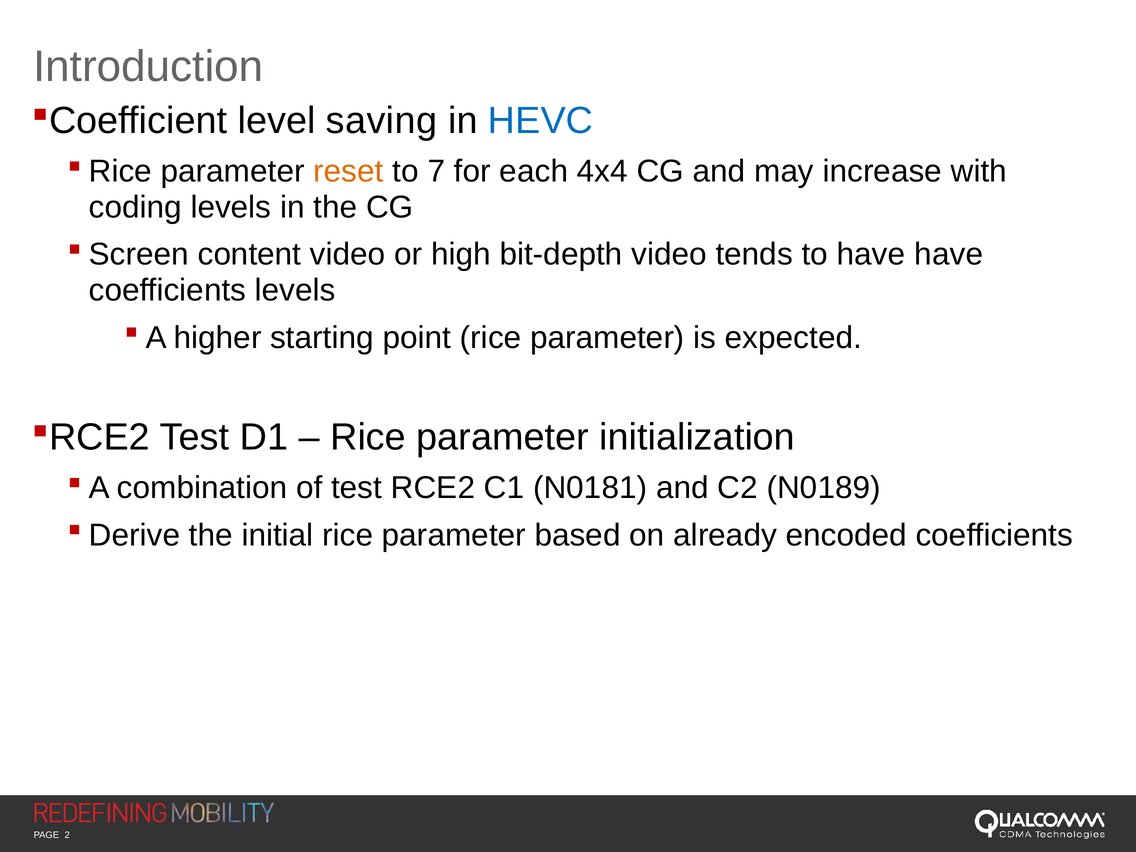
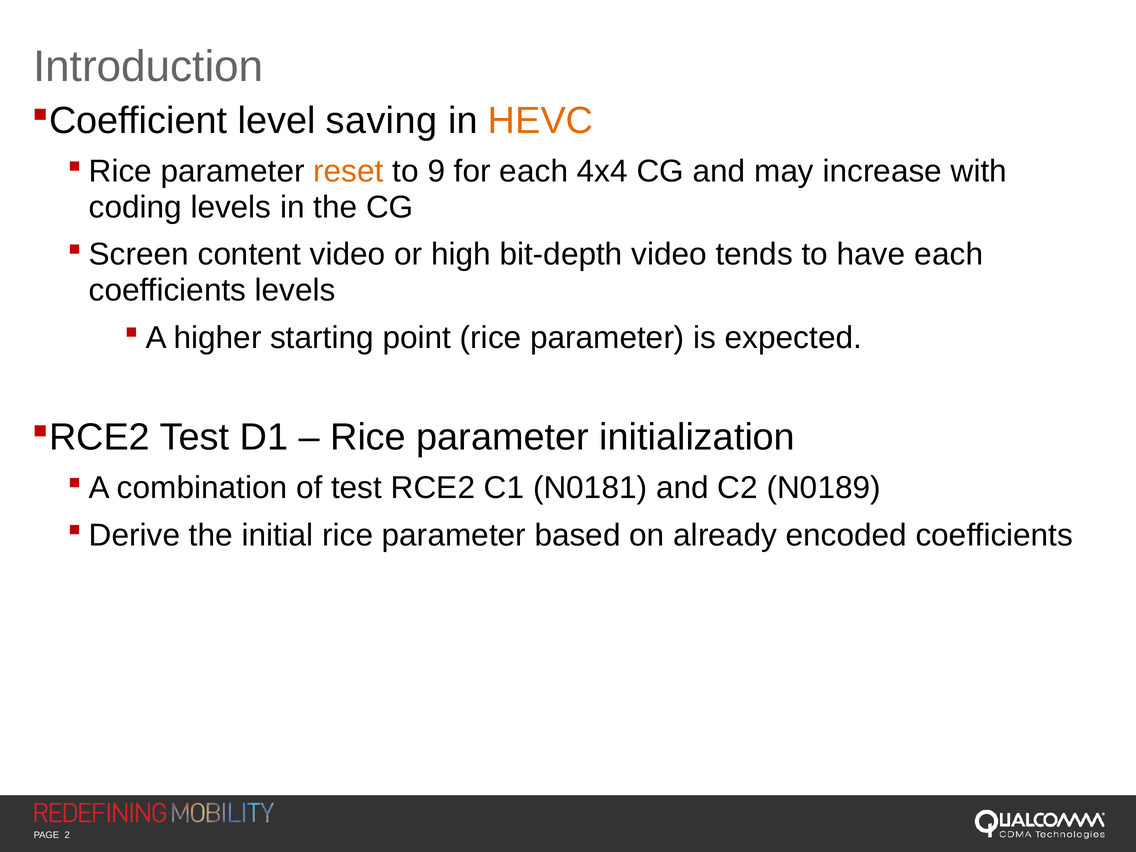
HEVC colour: blue -> orange (541, 121)
7: 7 -> 9 (436, 171)
have have: have -> each (949, 255)
